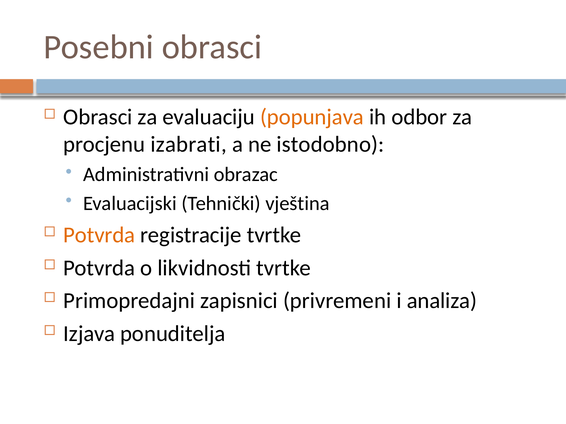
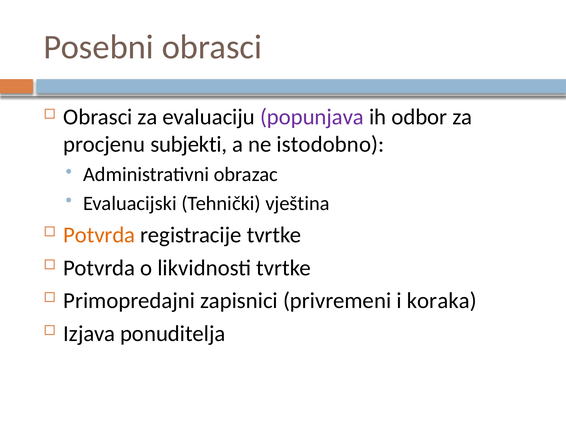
popunjava colour: orange -> purple (312, 117)
izabrati: izabrati -> subjekti (189, 145)
analiza: analiza -> koraka (442, 301)
